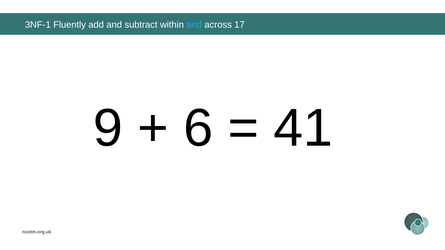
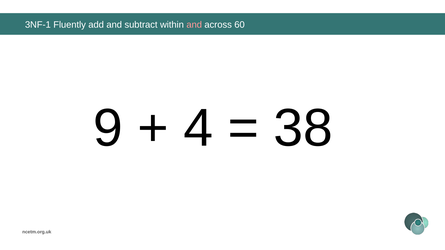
and colour: light blue -> pink (194, 25)
17: 17 -> 60 (240, 25)
6: 6 -> 4 (198, 128)
41: 41 -> 38 (303, 128)
